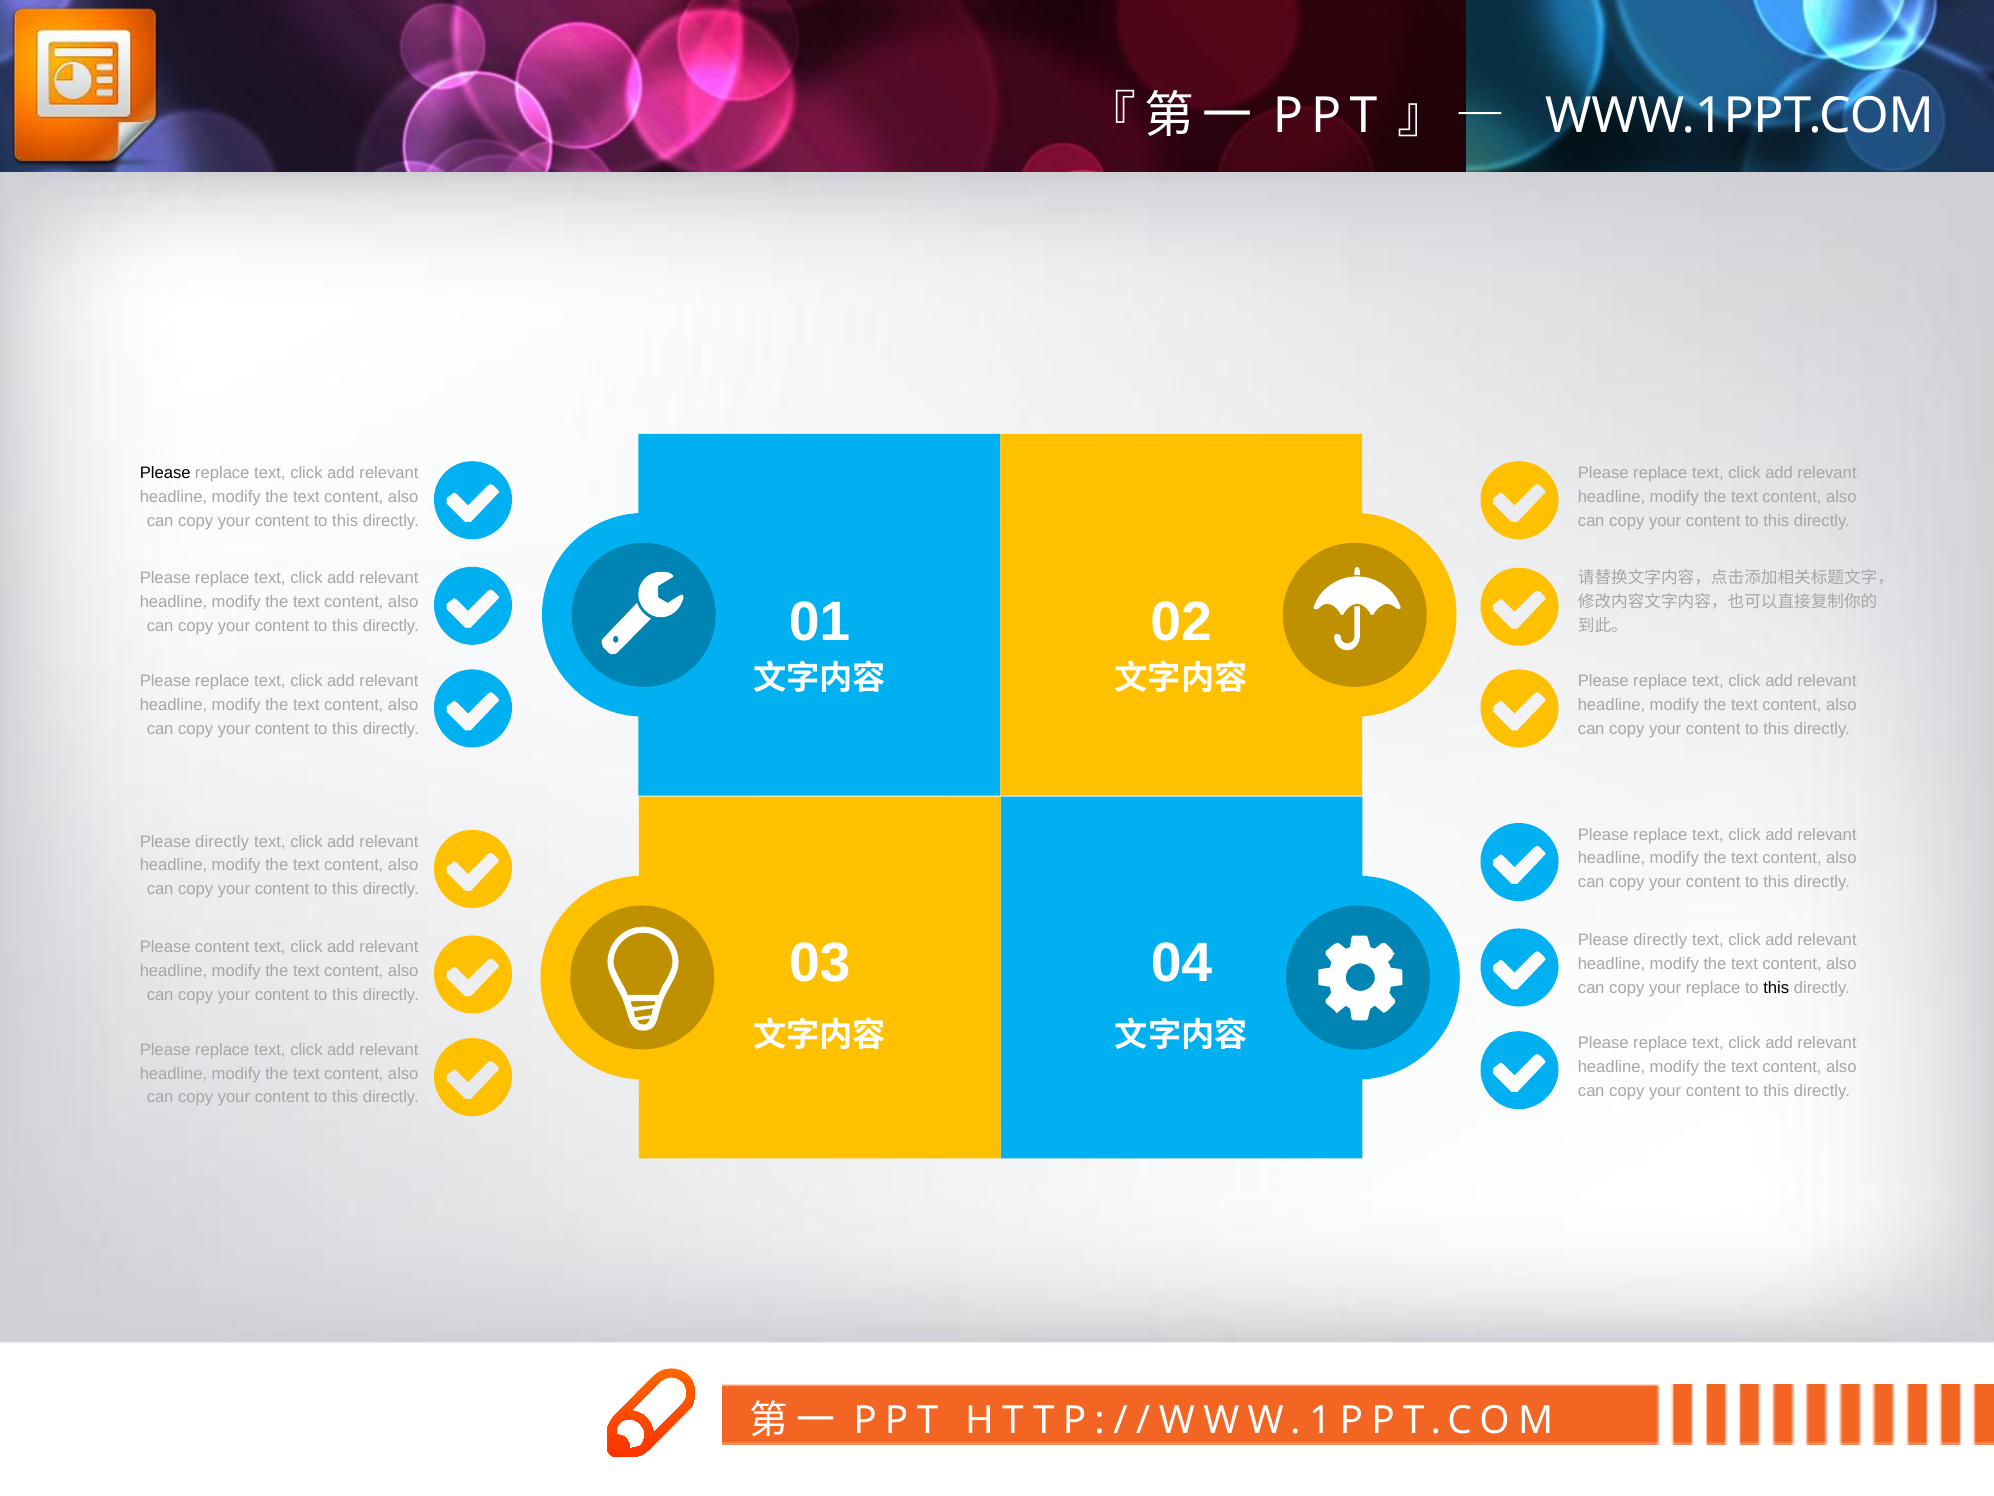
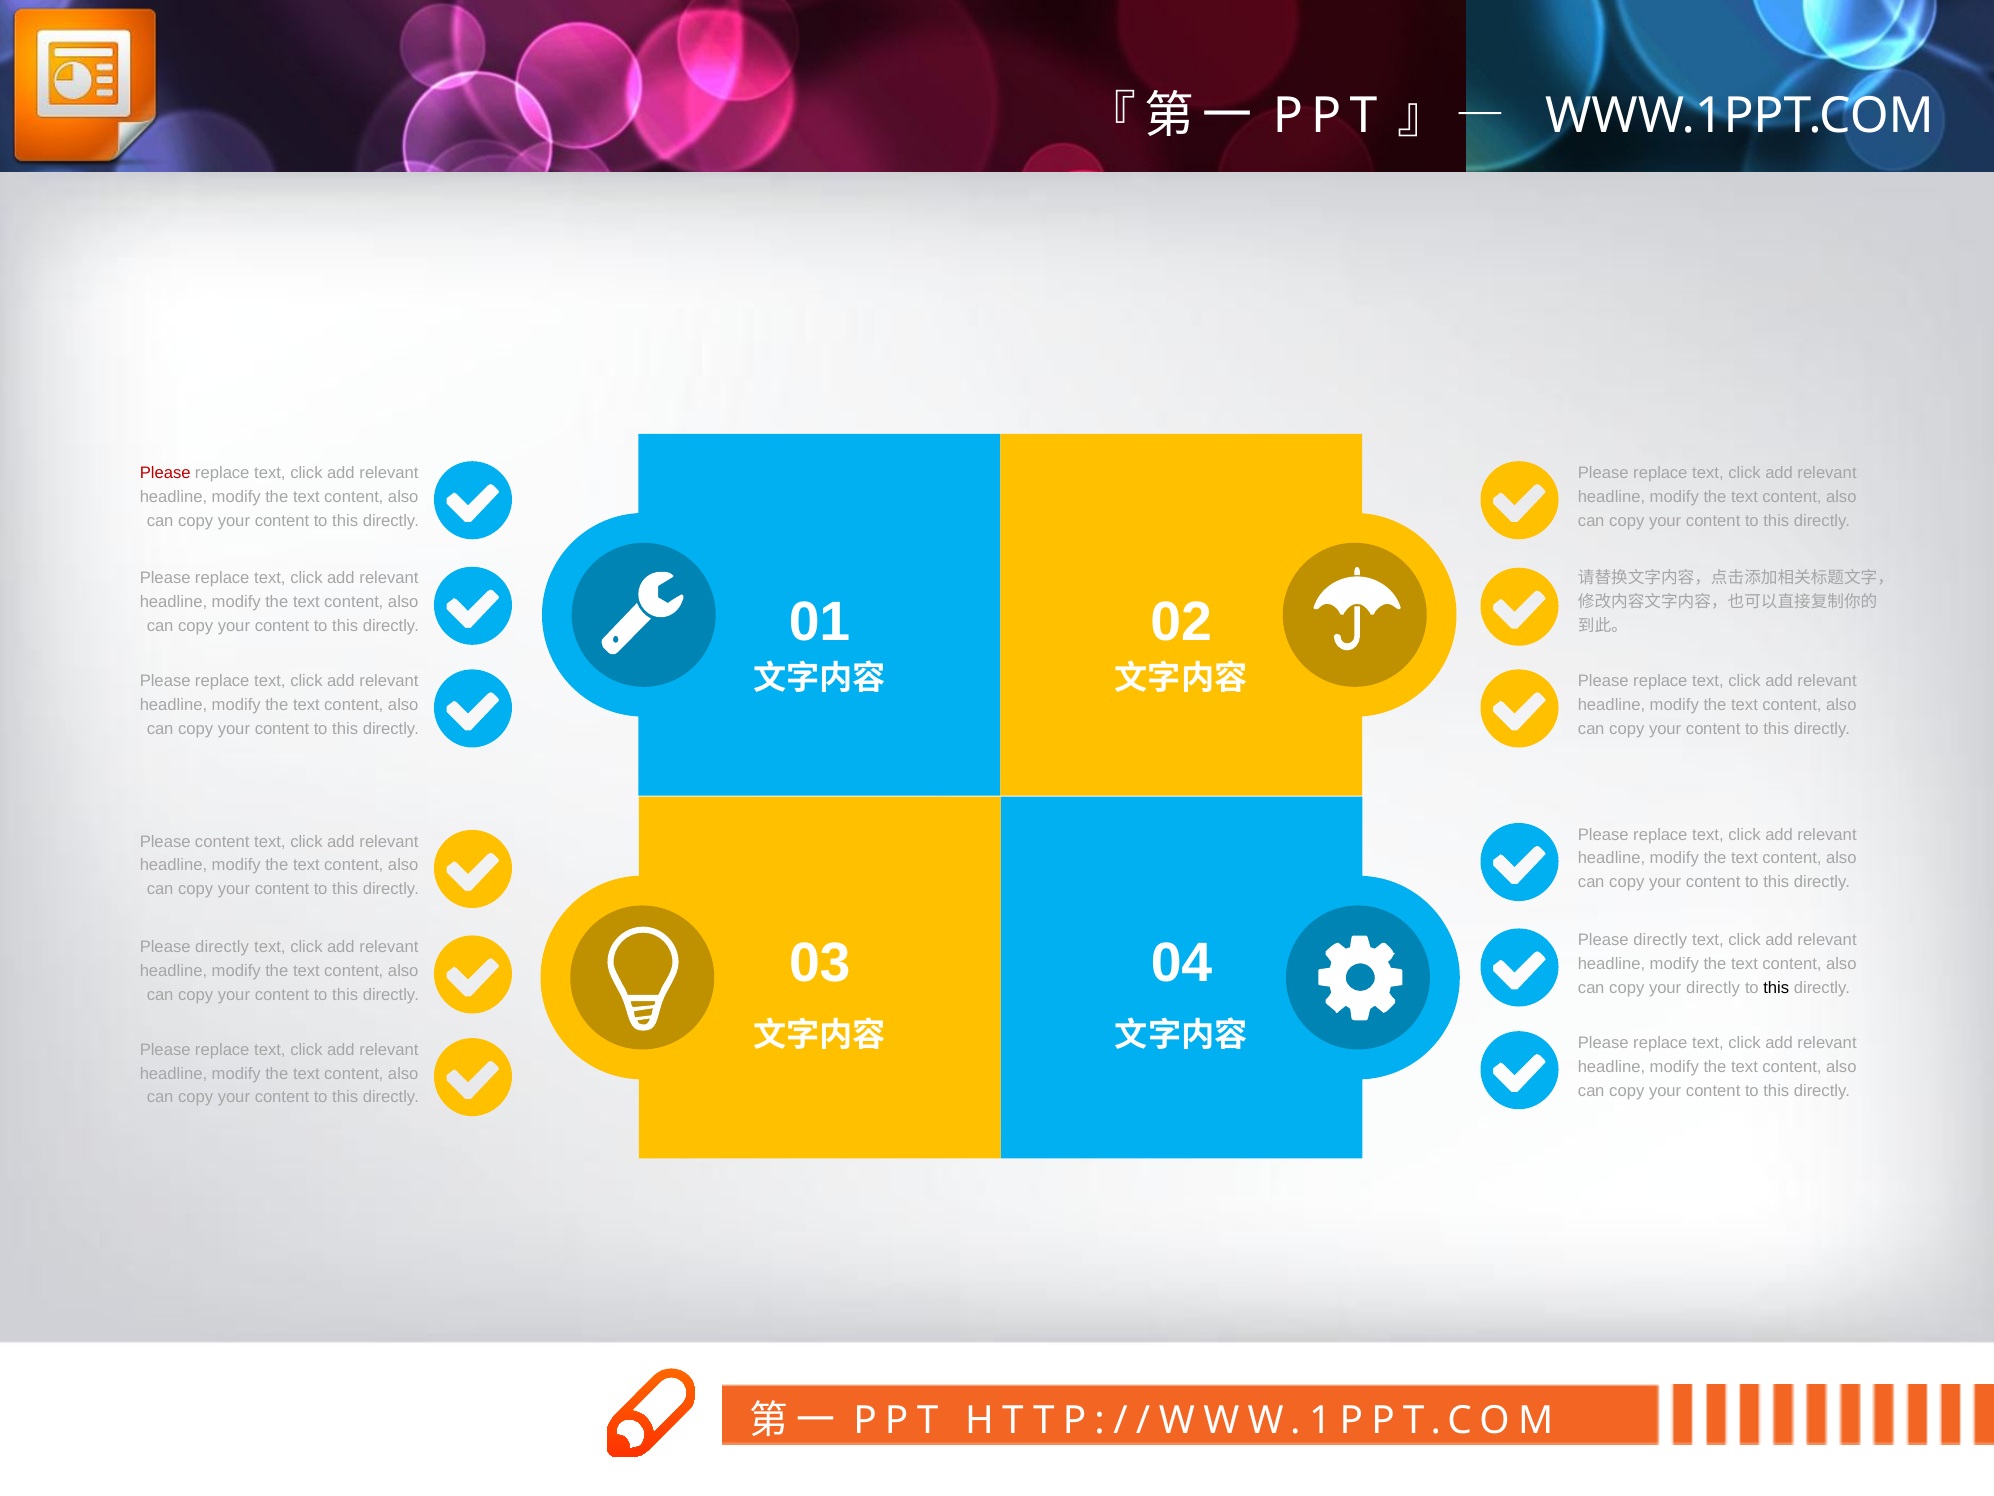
Please colour: black -> red (165, 473)
directly: directly -> content (222, 841)
content: content -> directly (222, 947)
your replace: replace -> directly (1713, 988)
